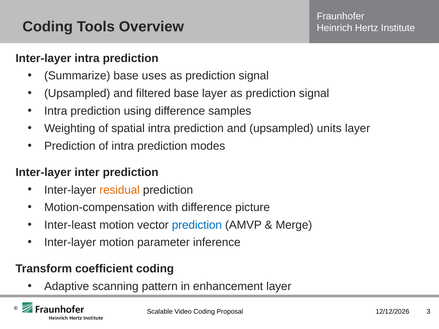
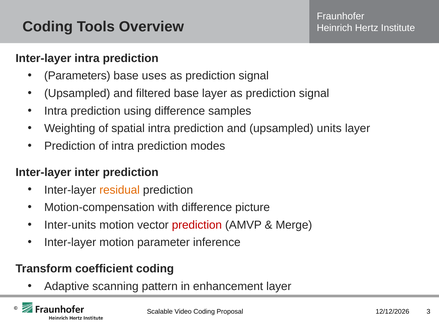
Summarize: Summarize -> Parameters (77, 76)
Inter-least: Inter-least -> Inter-units (70, 225)
prediction colour: blue -> red (197, 225)
